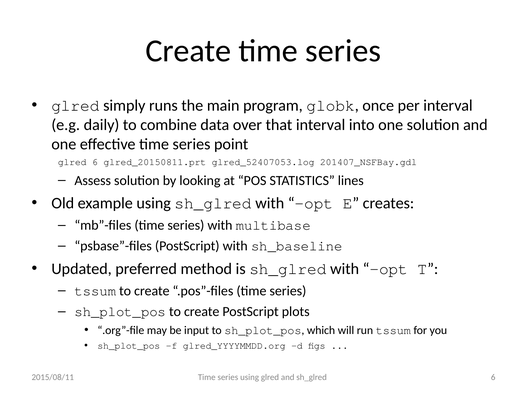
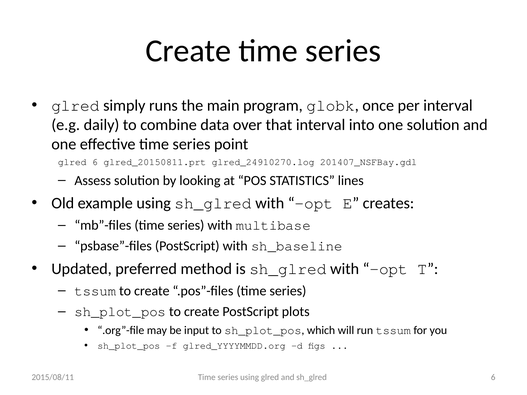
glred_52407053.log: glred_52407053.log -> glred_24910270.log (263, 162)
